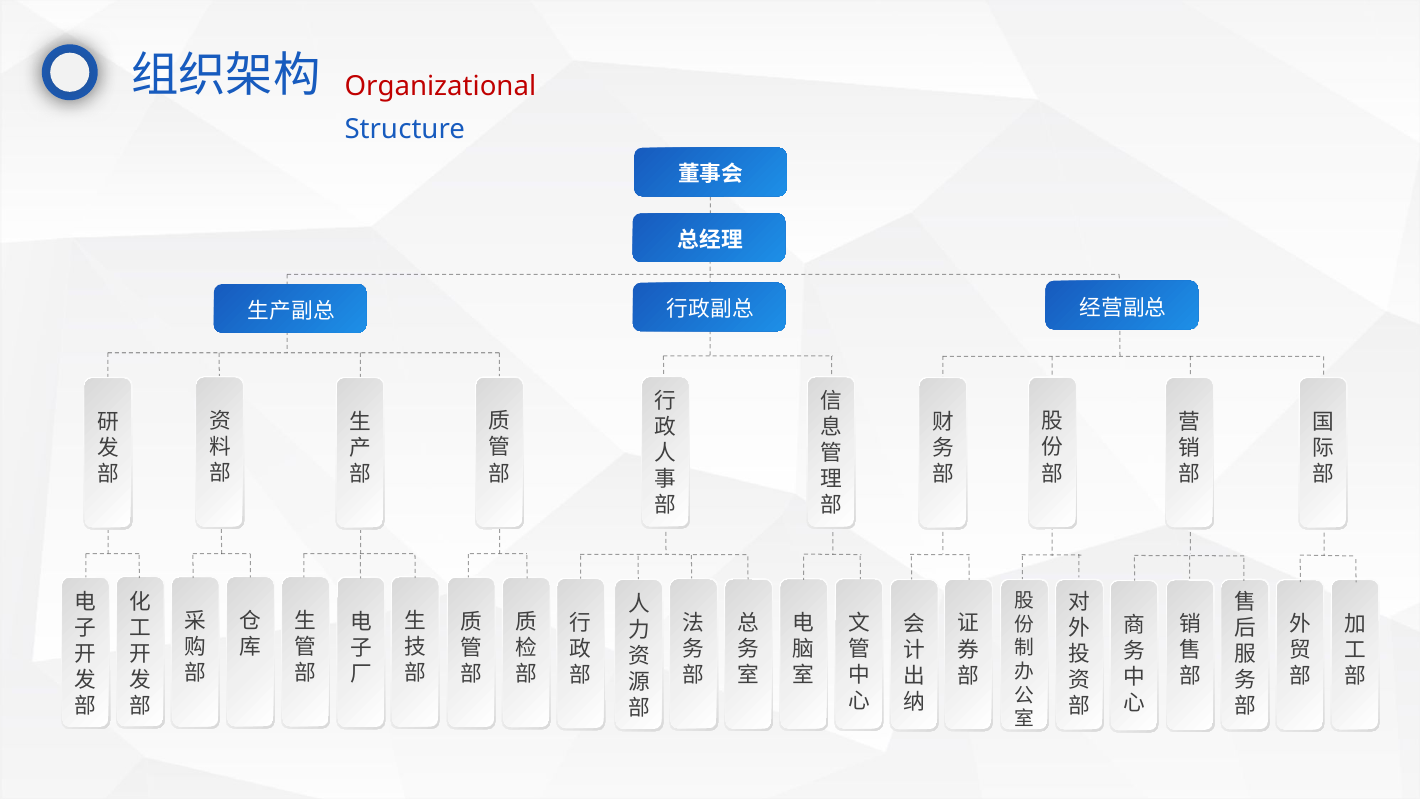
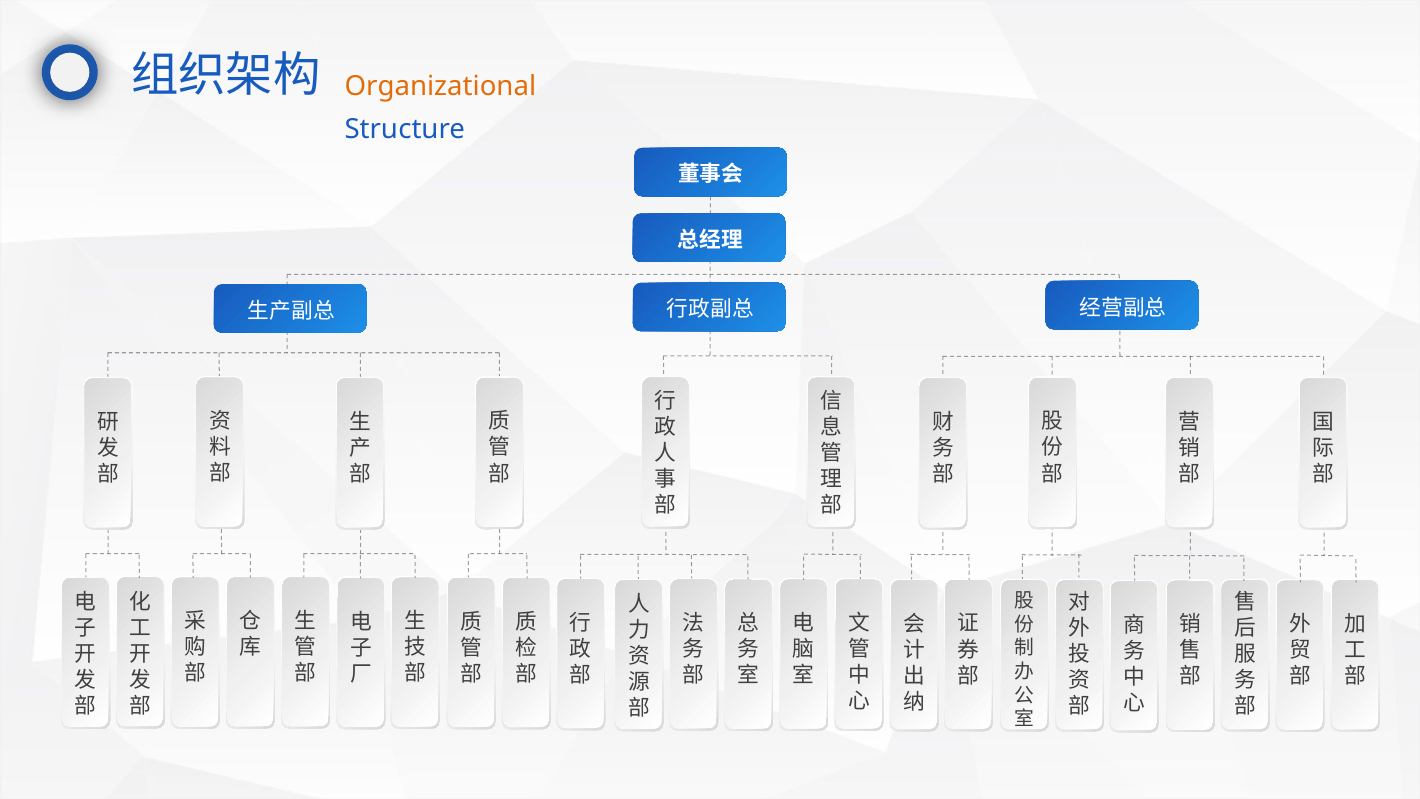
Organizational colour: red -> orange (440, 86)
